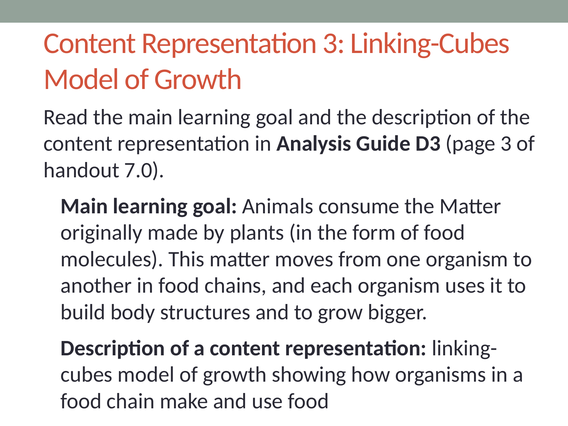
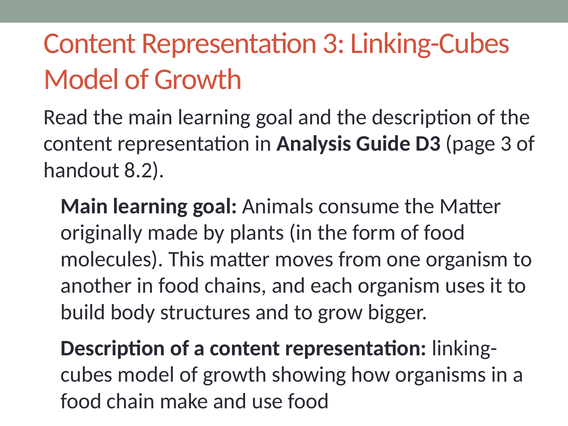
7.0: 7.0 -> 8.2 (144, 170)
